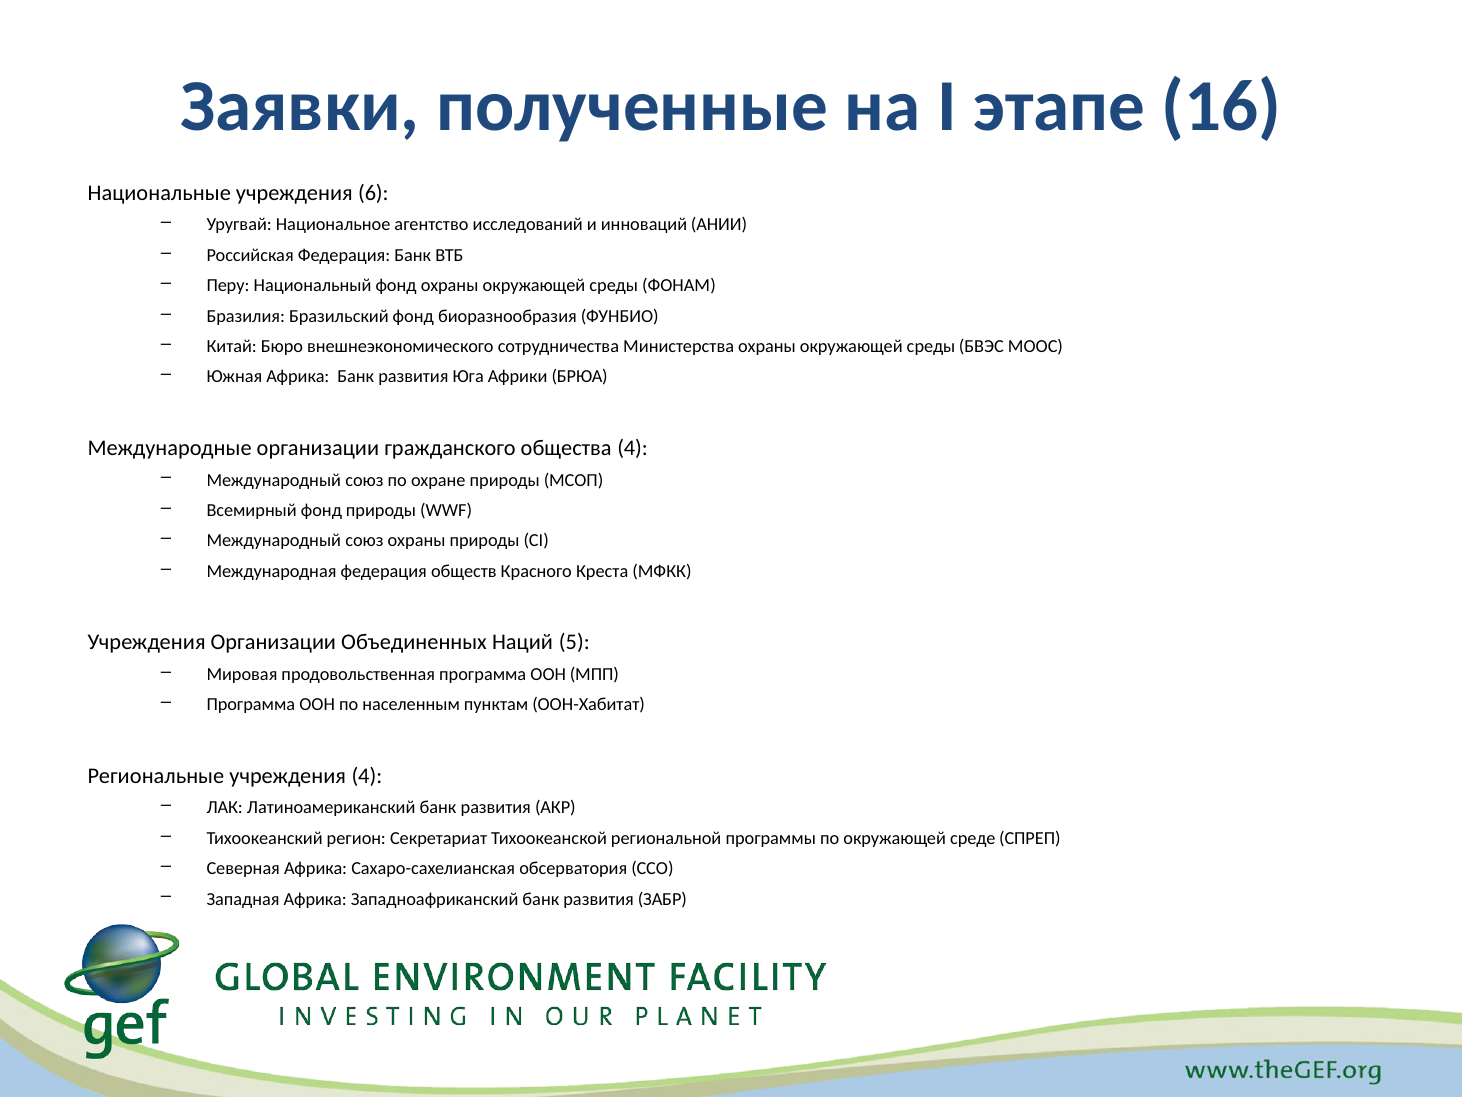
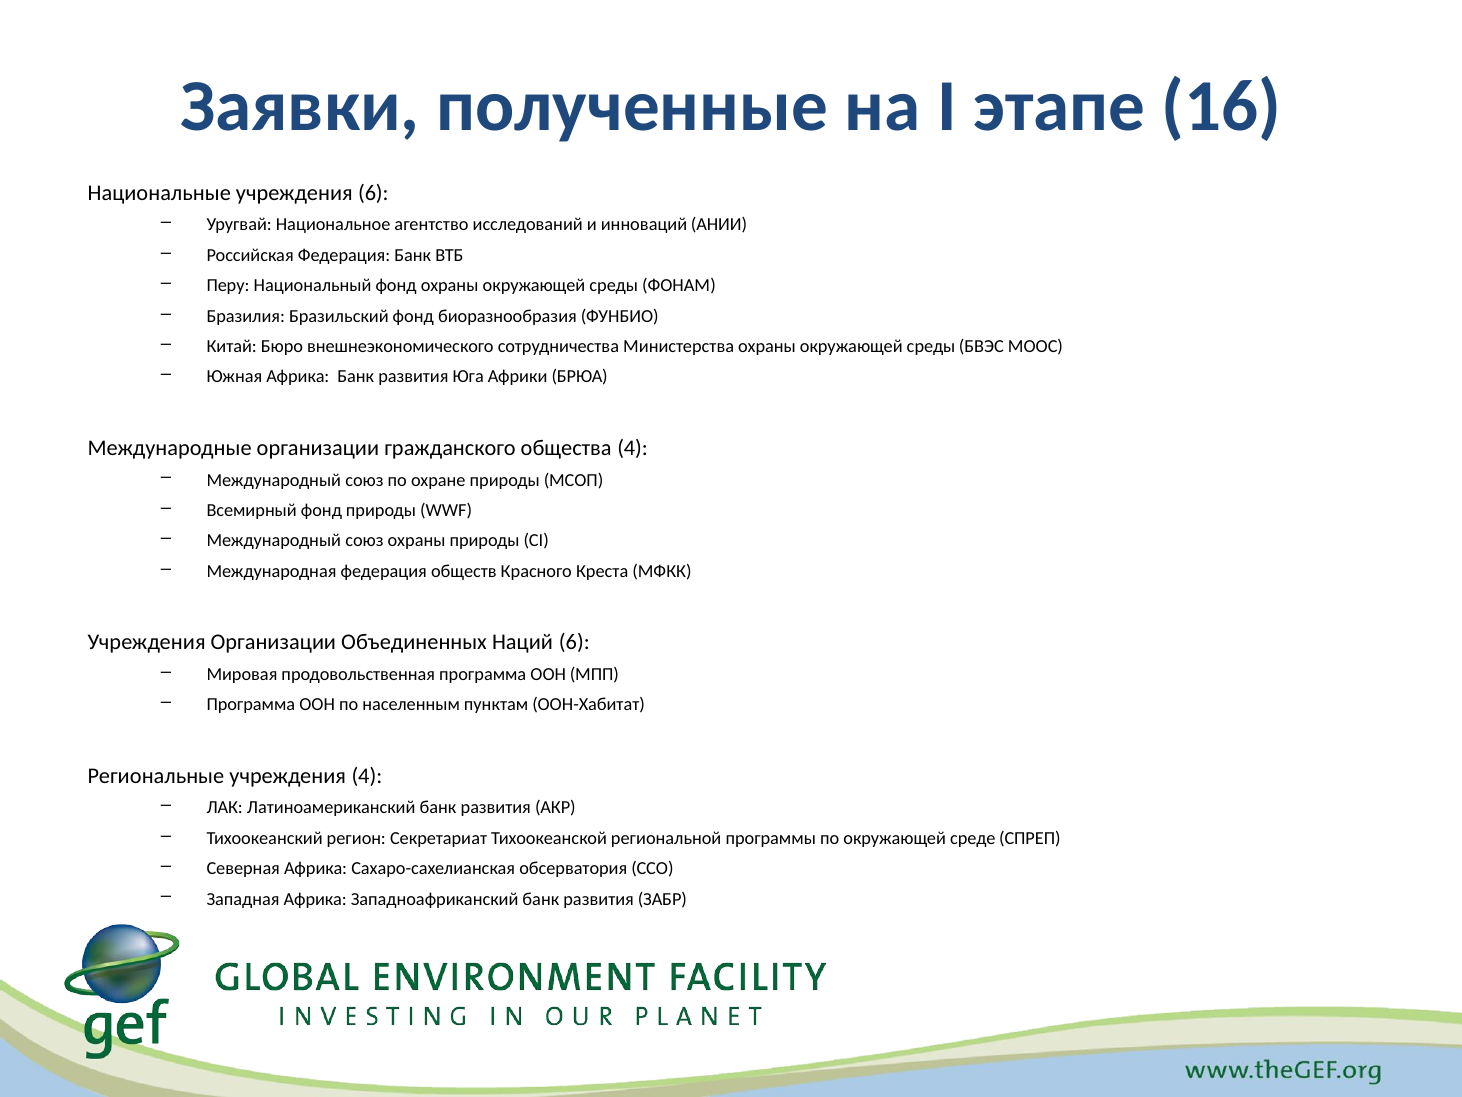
Наций 5: 5 -> 6 (574, 642)
